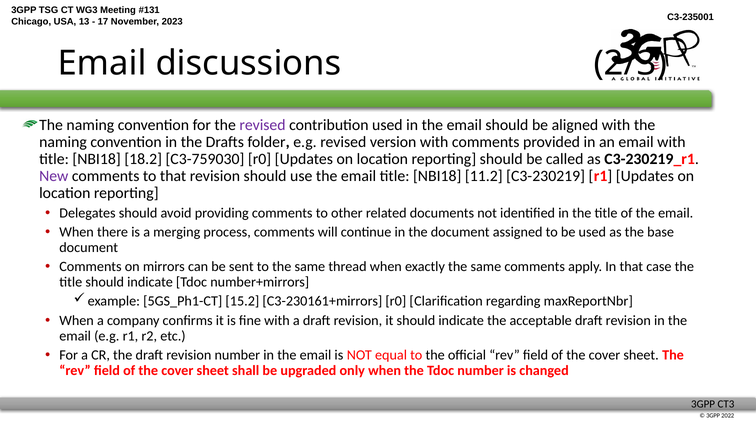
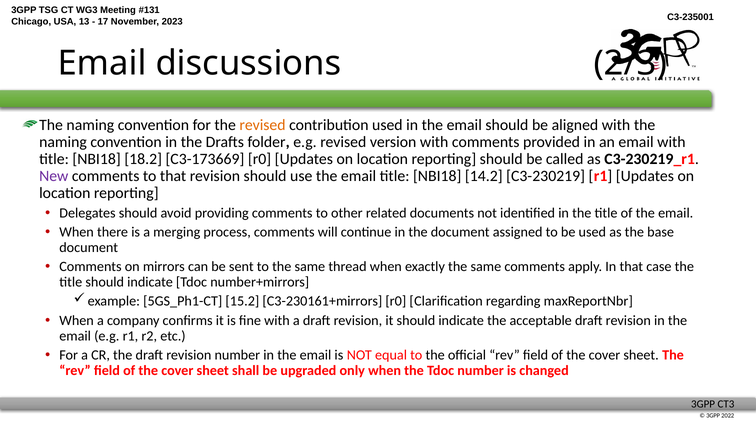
revised colour: purple -> orange (263, 125)
C3-759030: C3-759030 -> C3-173669 (205, 159)
11.2: 11.2 -> 14.2 (484, 176)
